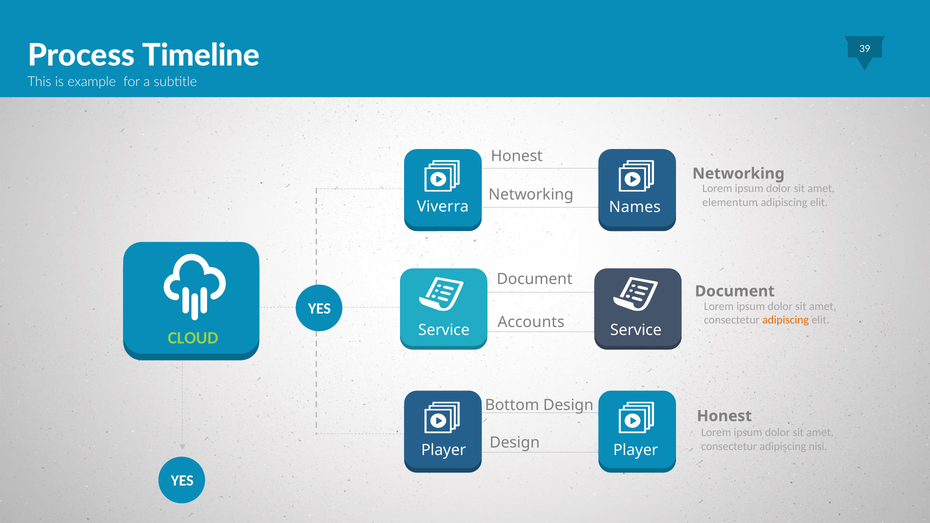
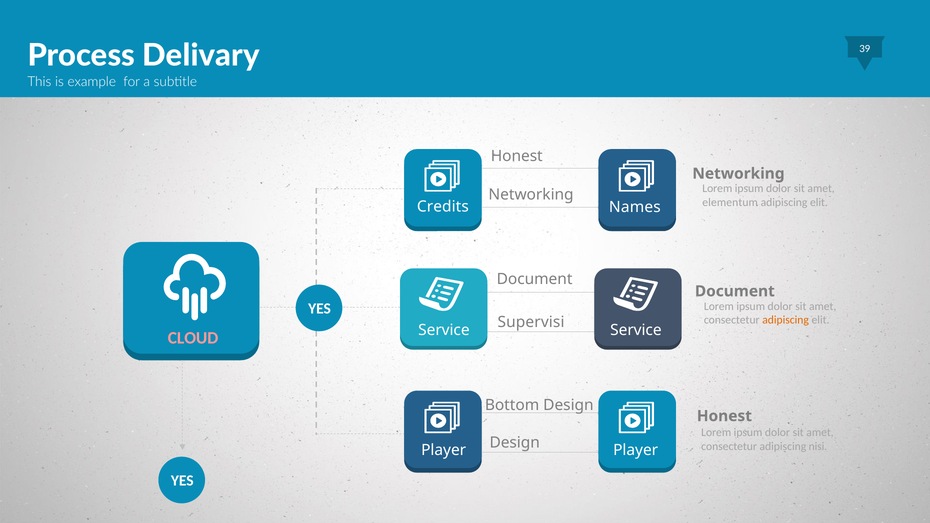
Timeline: Timeline -> Delivary (201, 55)
Viverra: Viverra -> Credits (443, 207)
Accounts: Accounts -> Supervisi (531, 322)
CLOUD colour: light green -> pink (193, 338)
